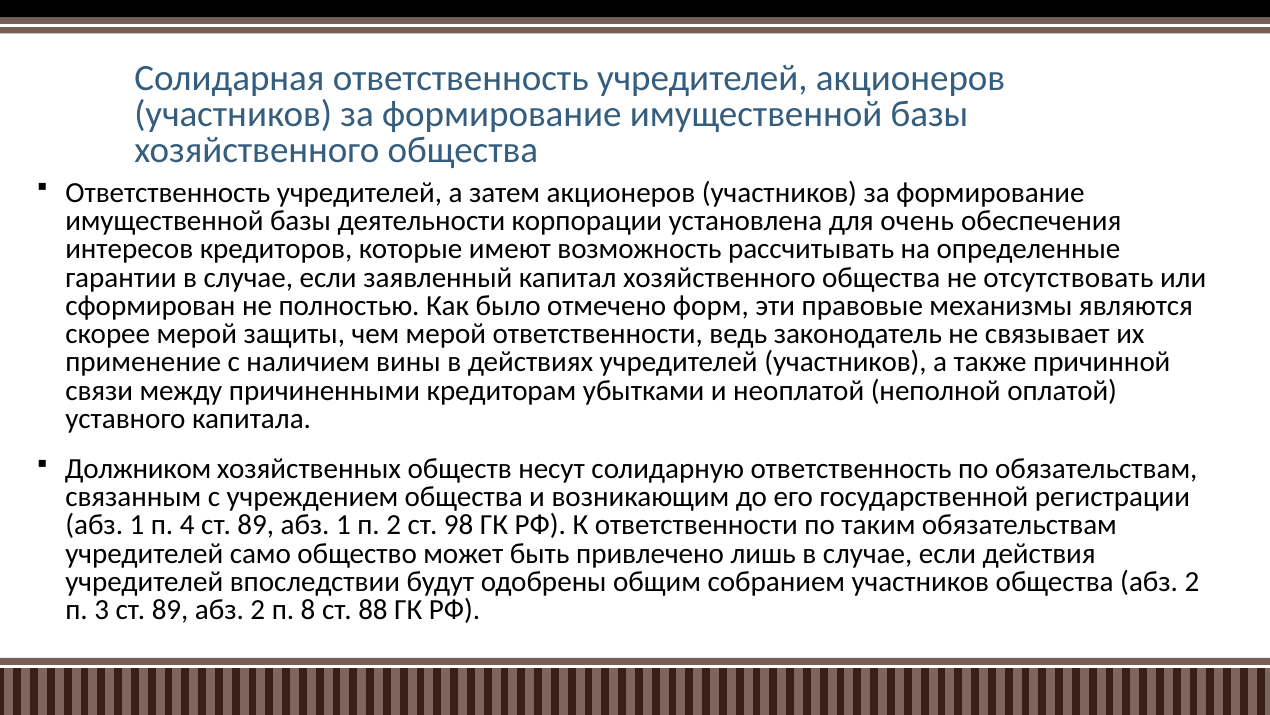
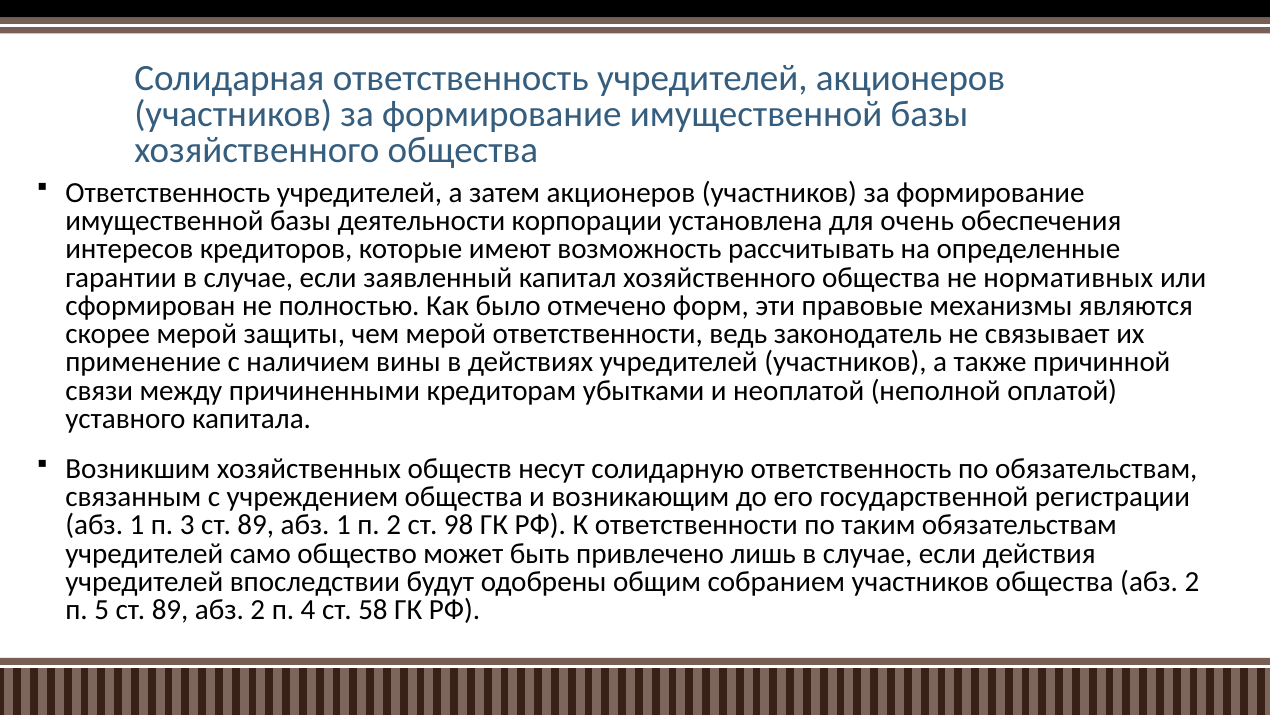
отсутствовать: отсутствовать -> нормативных (1068, 277)
Должником: Должником -> Возникшим (138, 468)
4: 4 -> 3 (187, 525)
3: 3 -> 5 (102, 610)
8: 8 -> 4 (308, 610)
88: 88 -> 58 (373, 610)
